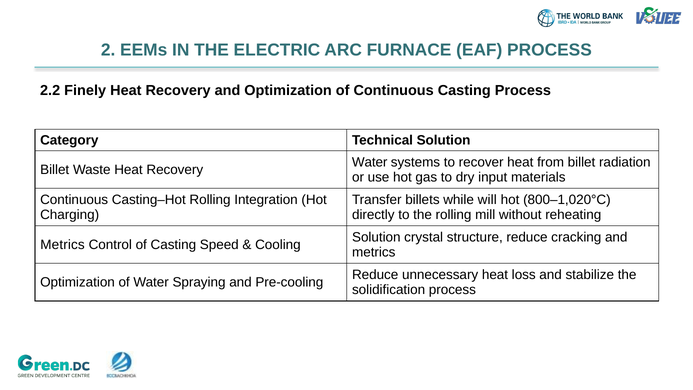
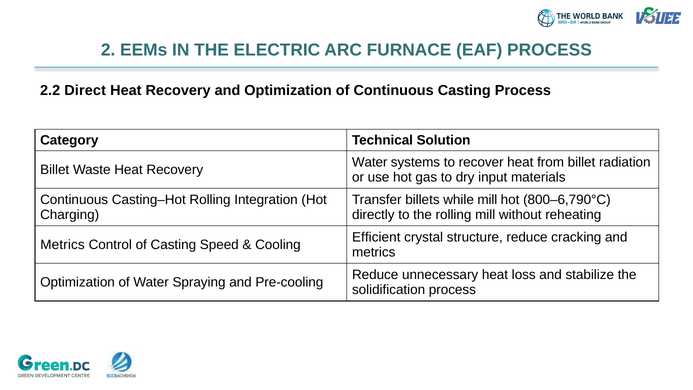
Finely: Finely -> Direct (85, 91)
while will: will -> mill (487, 200)
800–1,020°C: 800–1,020°C -> 800–6,790°C (567, 200)
Solution: Solution -> Efficient (376, 237)
